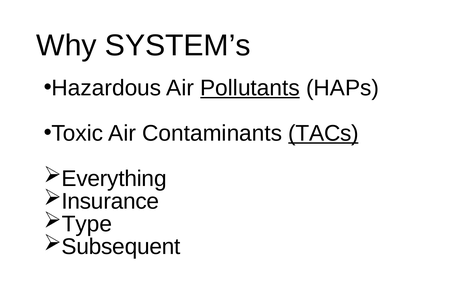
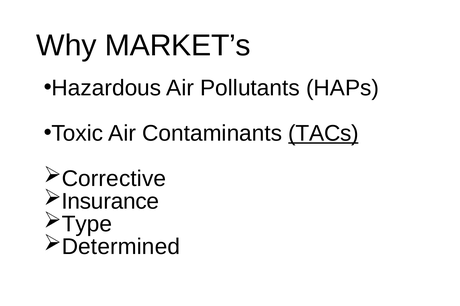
SYSTEM’s: SYSTEM’s -> MARKET’s (178, 46)
Pollutants underline: present -> none (250, 88)
Everything: Everything -> Corrective (114, 179)
Subsequent: Subsequent -> Determined (121, 247)
